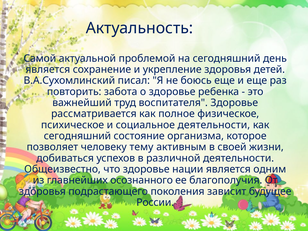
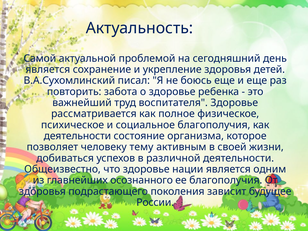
социальное деятельности: деятельности -> благополучия (214, 125)
сегодняшний: сегодняшний -> деятельности (77, 136)
